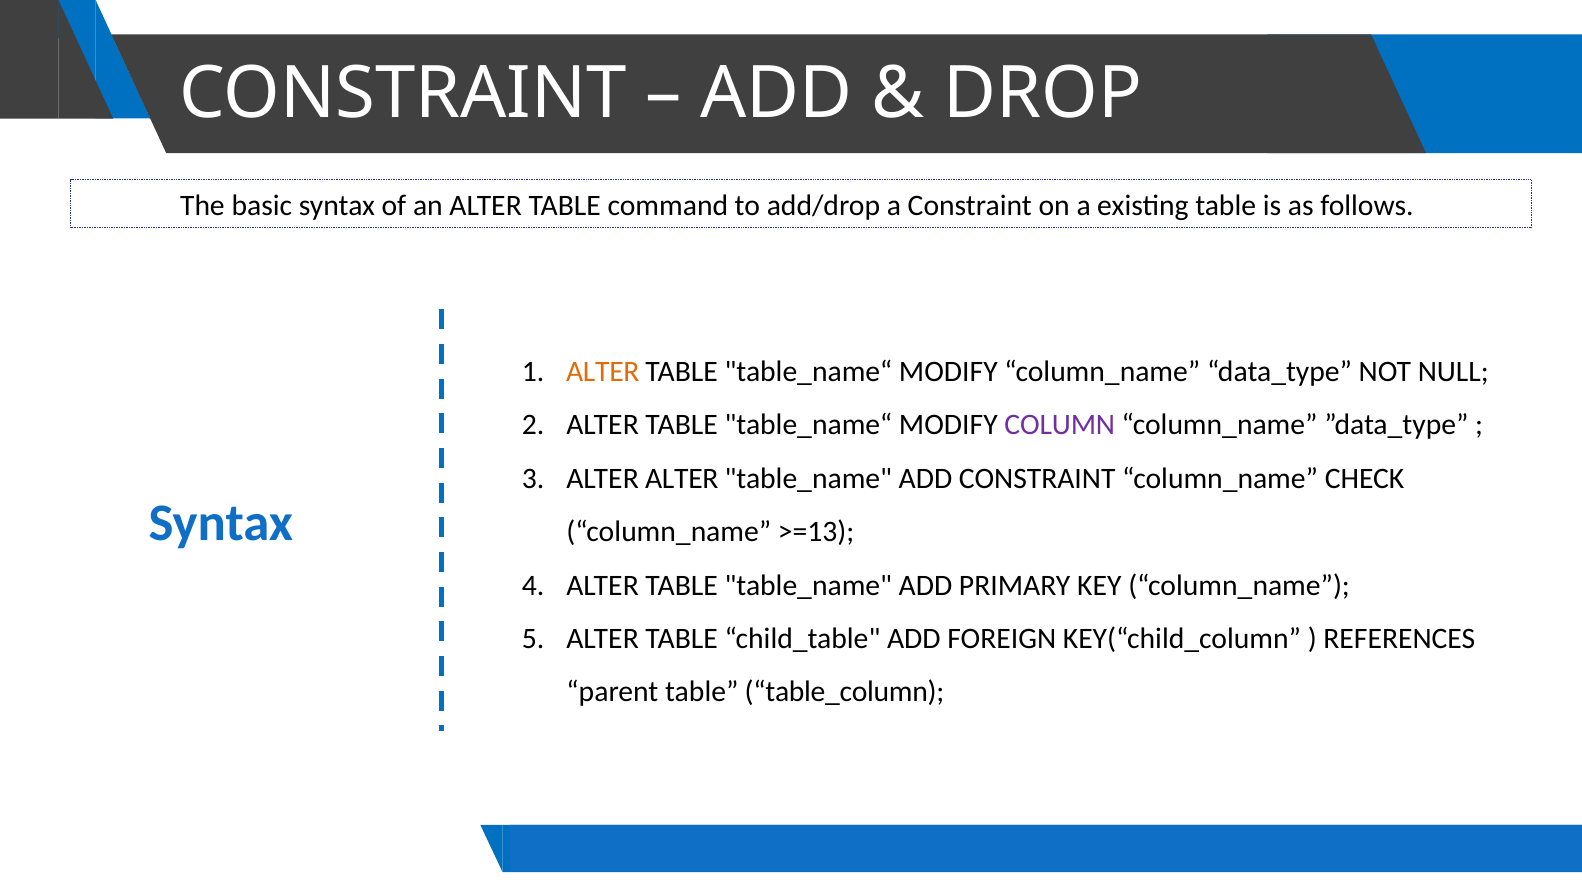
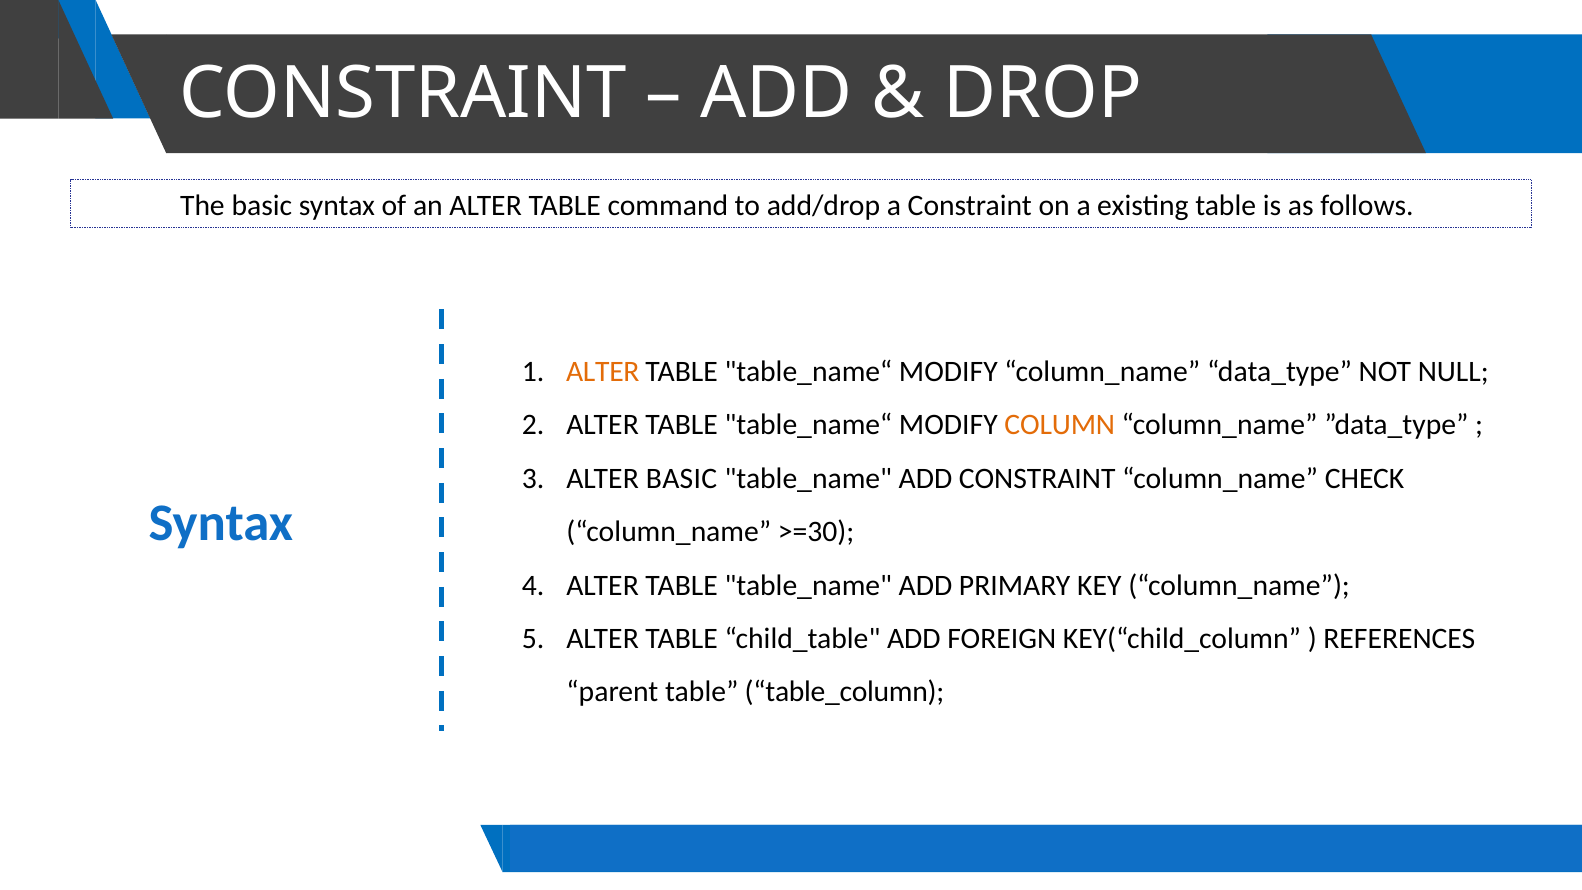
COLUMN colour: purple -> orange (1060, 425)
ALTER ALTER: ALTER -> BASIC (682, 478)
>=13: >=13 -> >=30 (816, 532)
